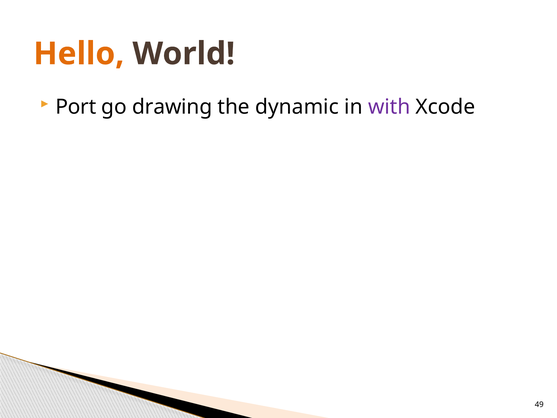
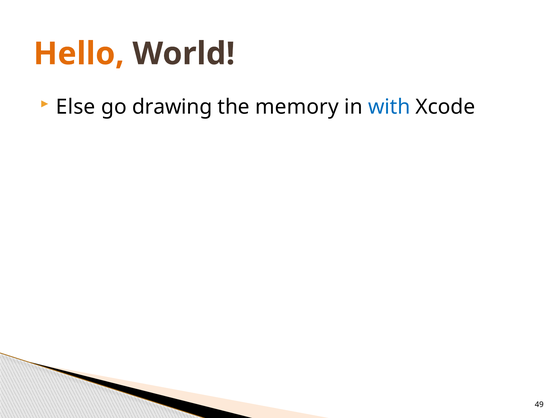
Port: Port -> Else (76, 107)
dynamic: dynamic -> memory (297, 107)
with colour: purple -> blue (389, 107)
